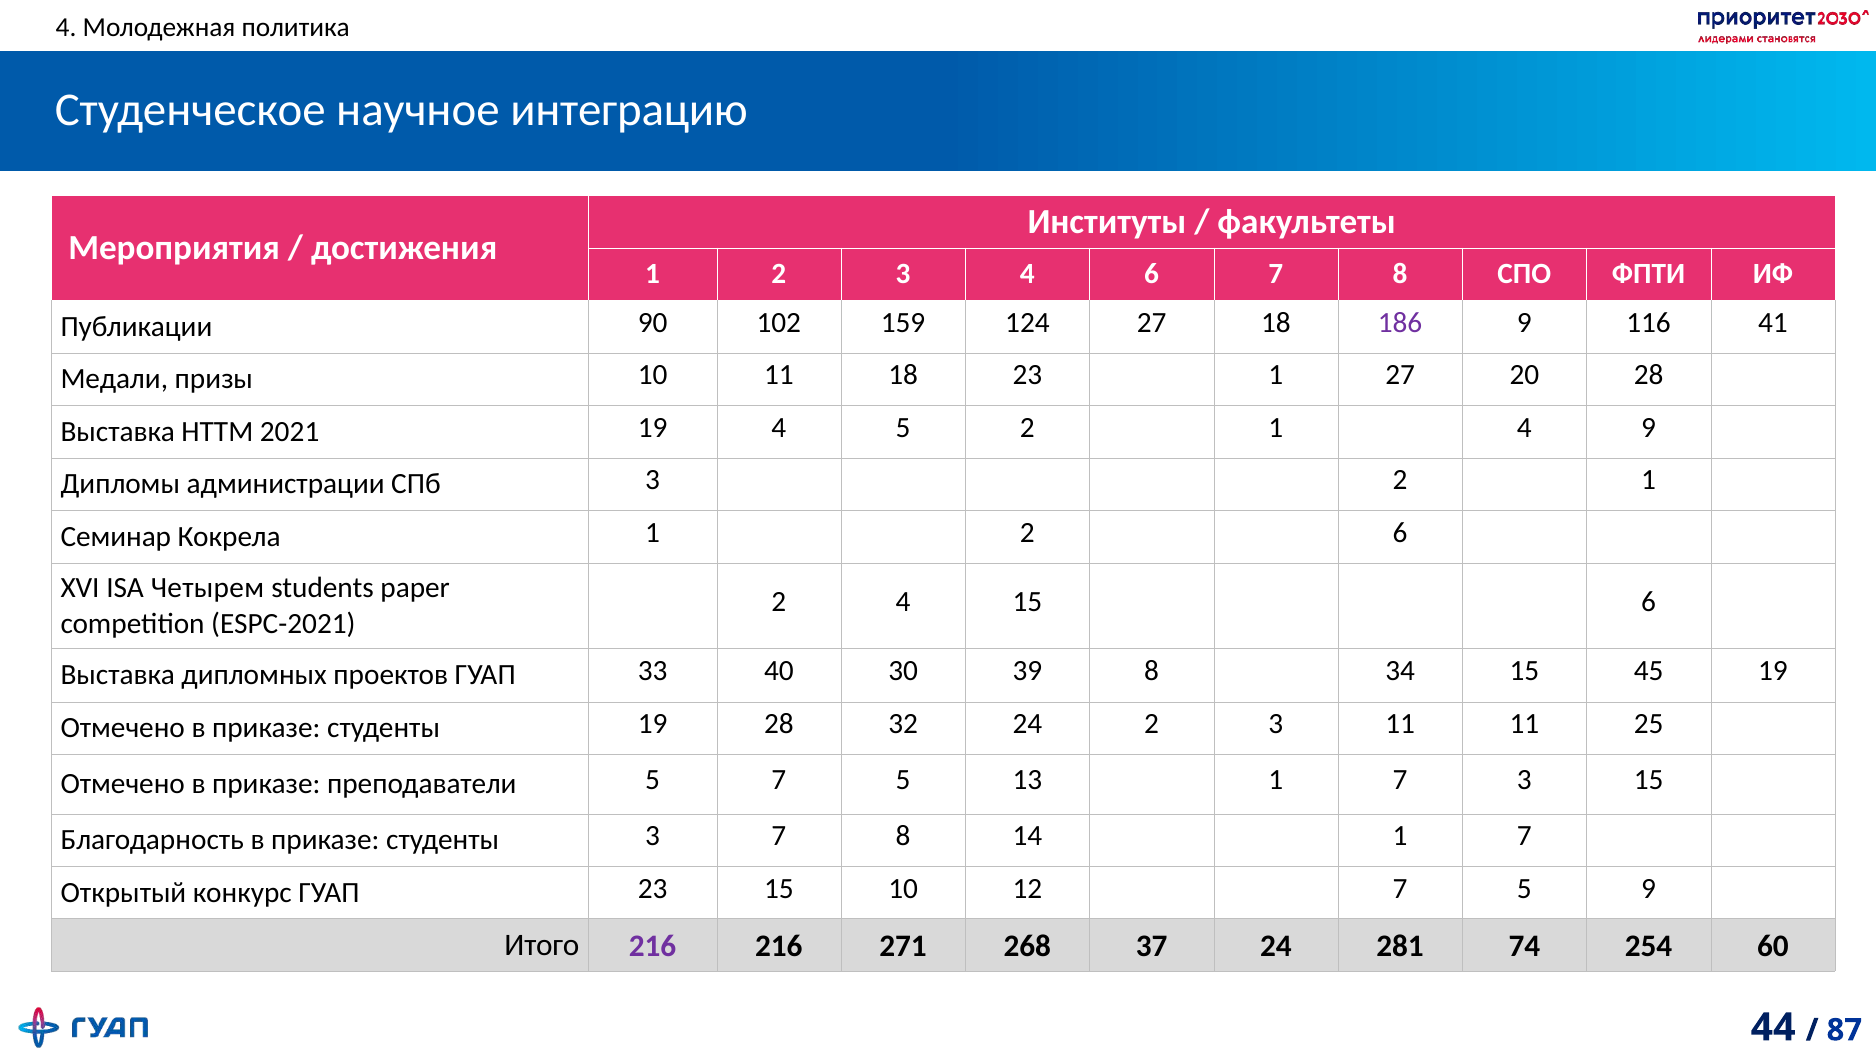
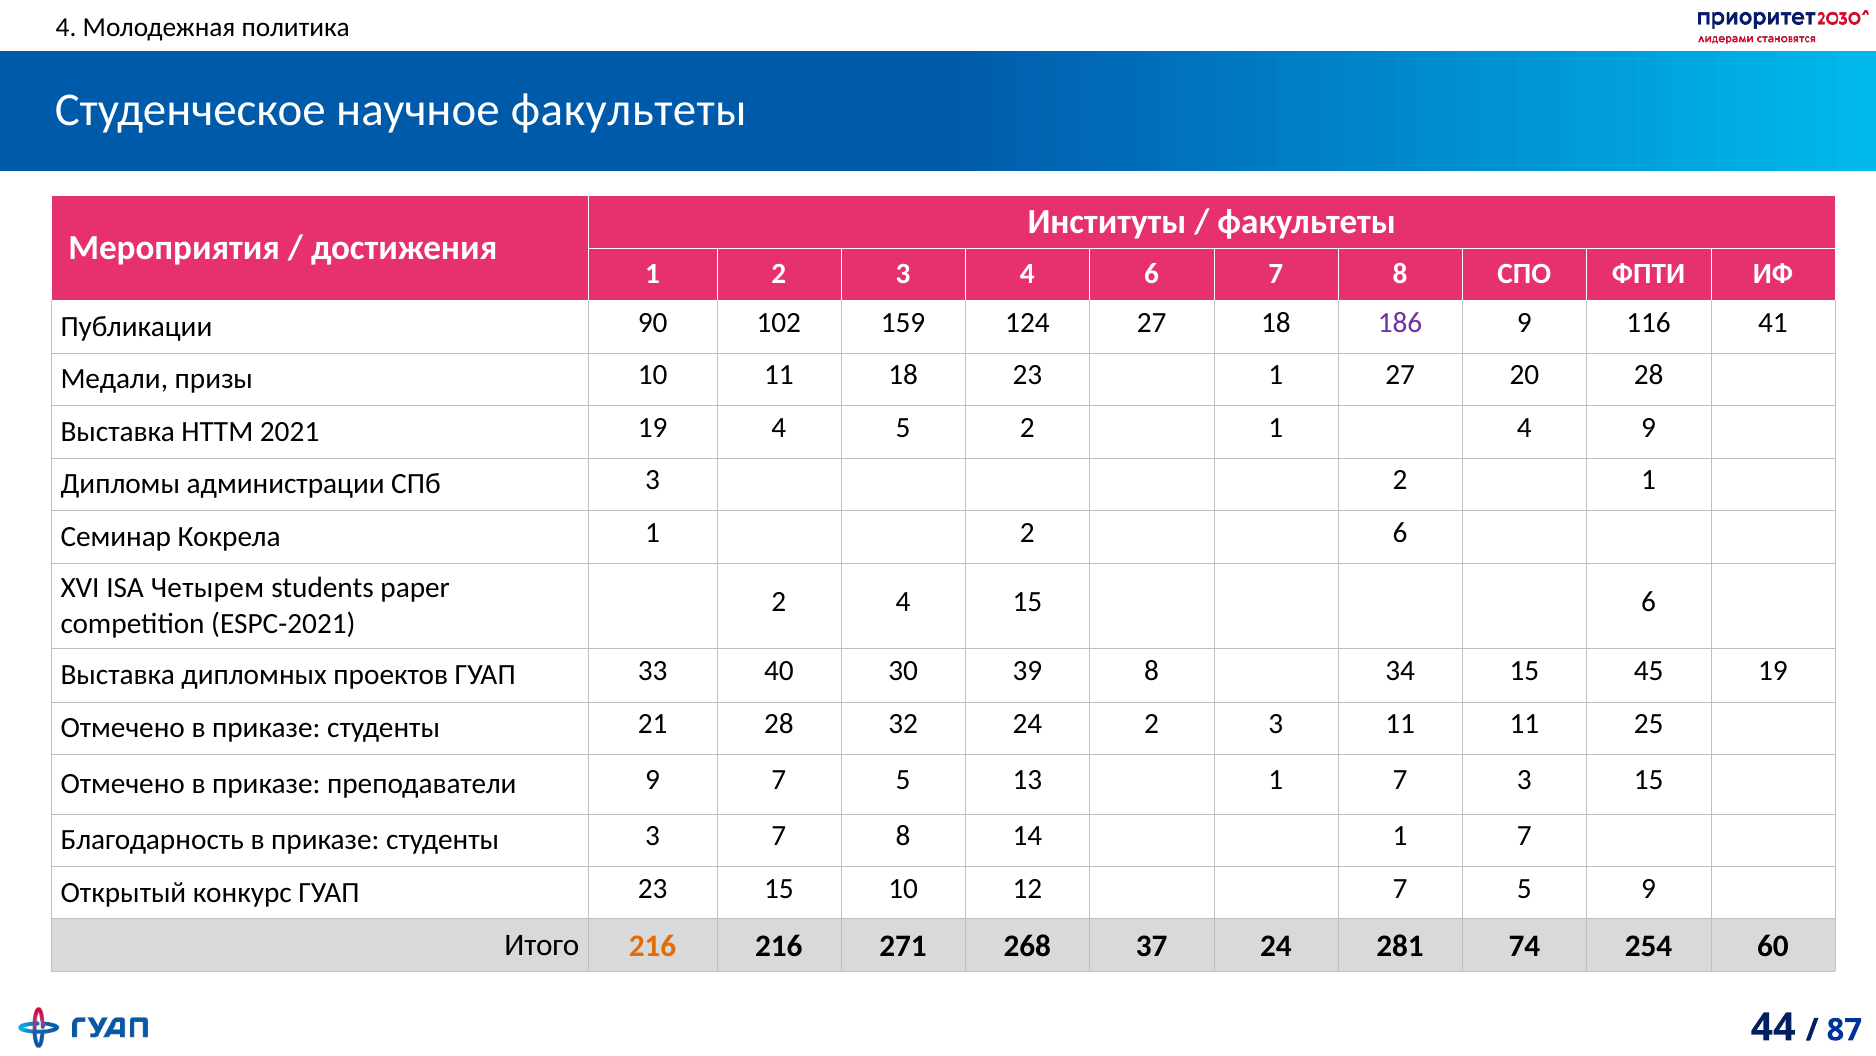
научное интеграцию: интеграцию -> факультеты (629, 110)
студенты 19: 19 -> 21 (653, 723)
преподаватели 5: 5 -> 9 (653, 779)
216 colour: purple -> orange (653, 945)
